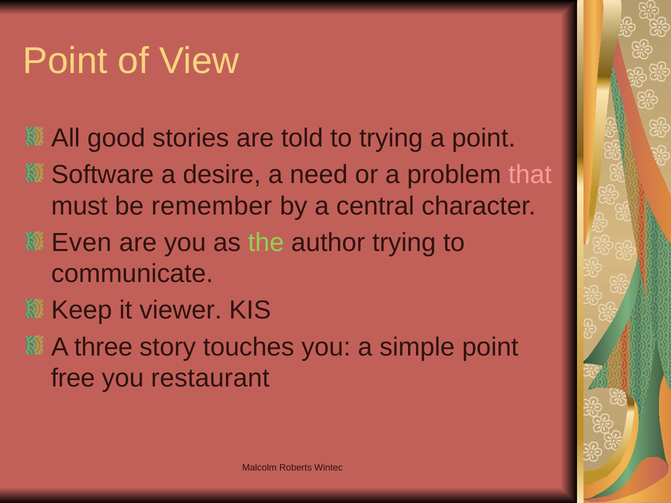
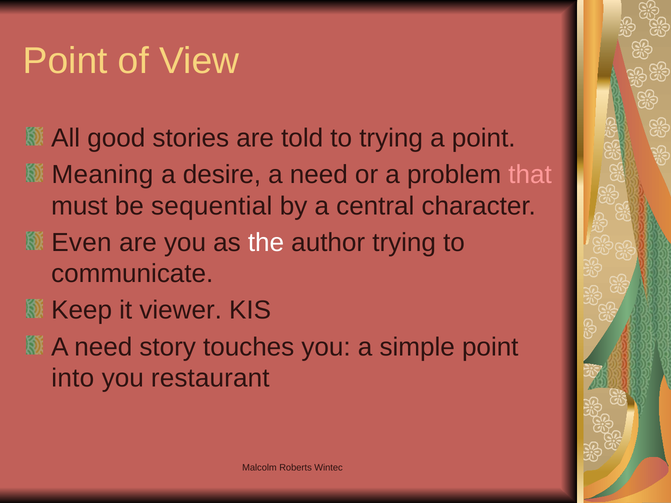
Software: Software -> Meaning (102, 175)
remember: remember -> sequential (212, 206)
the colour: light green -> white (266, 243)
three: three -> need (103, 347)
free: free -> into (73, 378)
